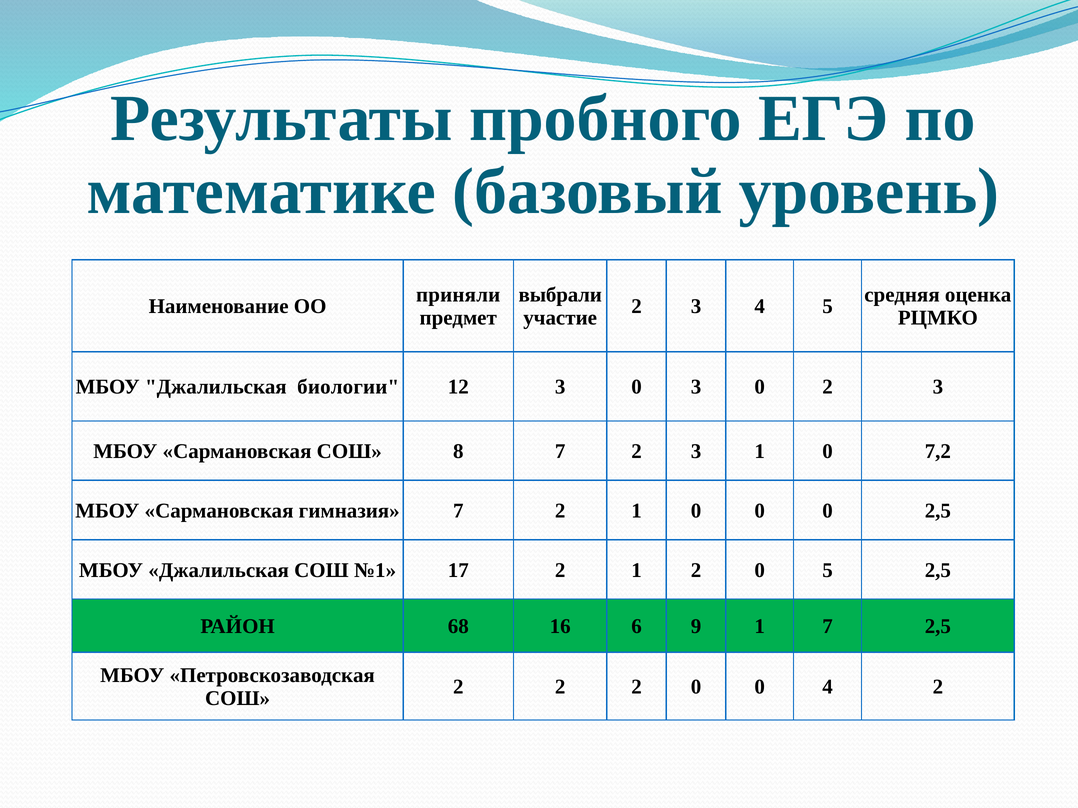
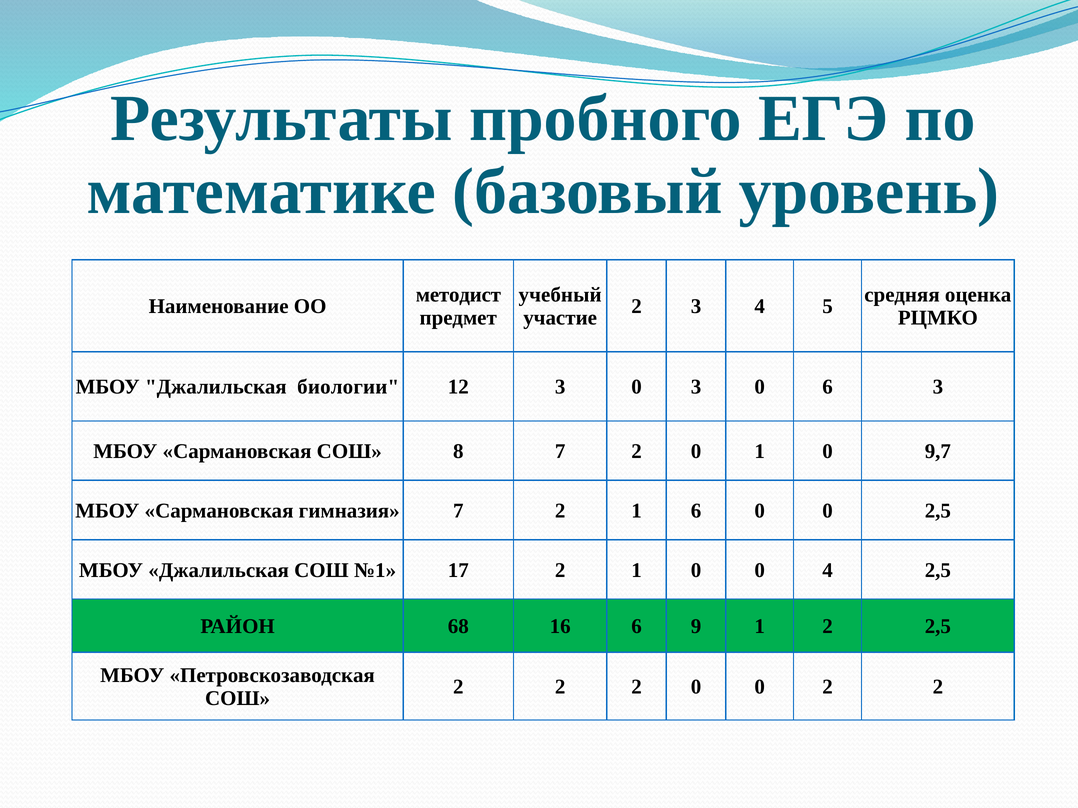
приняли: приняли -> методист (458, 295)
выбрали: выбрали -> учебный (560, 295)
0 2: 2 -> 6 (828, 387)
7 2 3: 3 -> 0 (696, 452)
7,2: 7,2 -> 9,7 (938, 452)
2 1 0: 0 -> 6 (696, 511)
2 1 2: 2 -> 0 (696, 570)
0 5: 5 -> 4 (828, 570)
1 7: 7 -> 2 (828, 627)
0 4: 4 -> 2 (828, 687)
